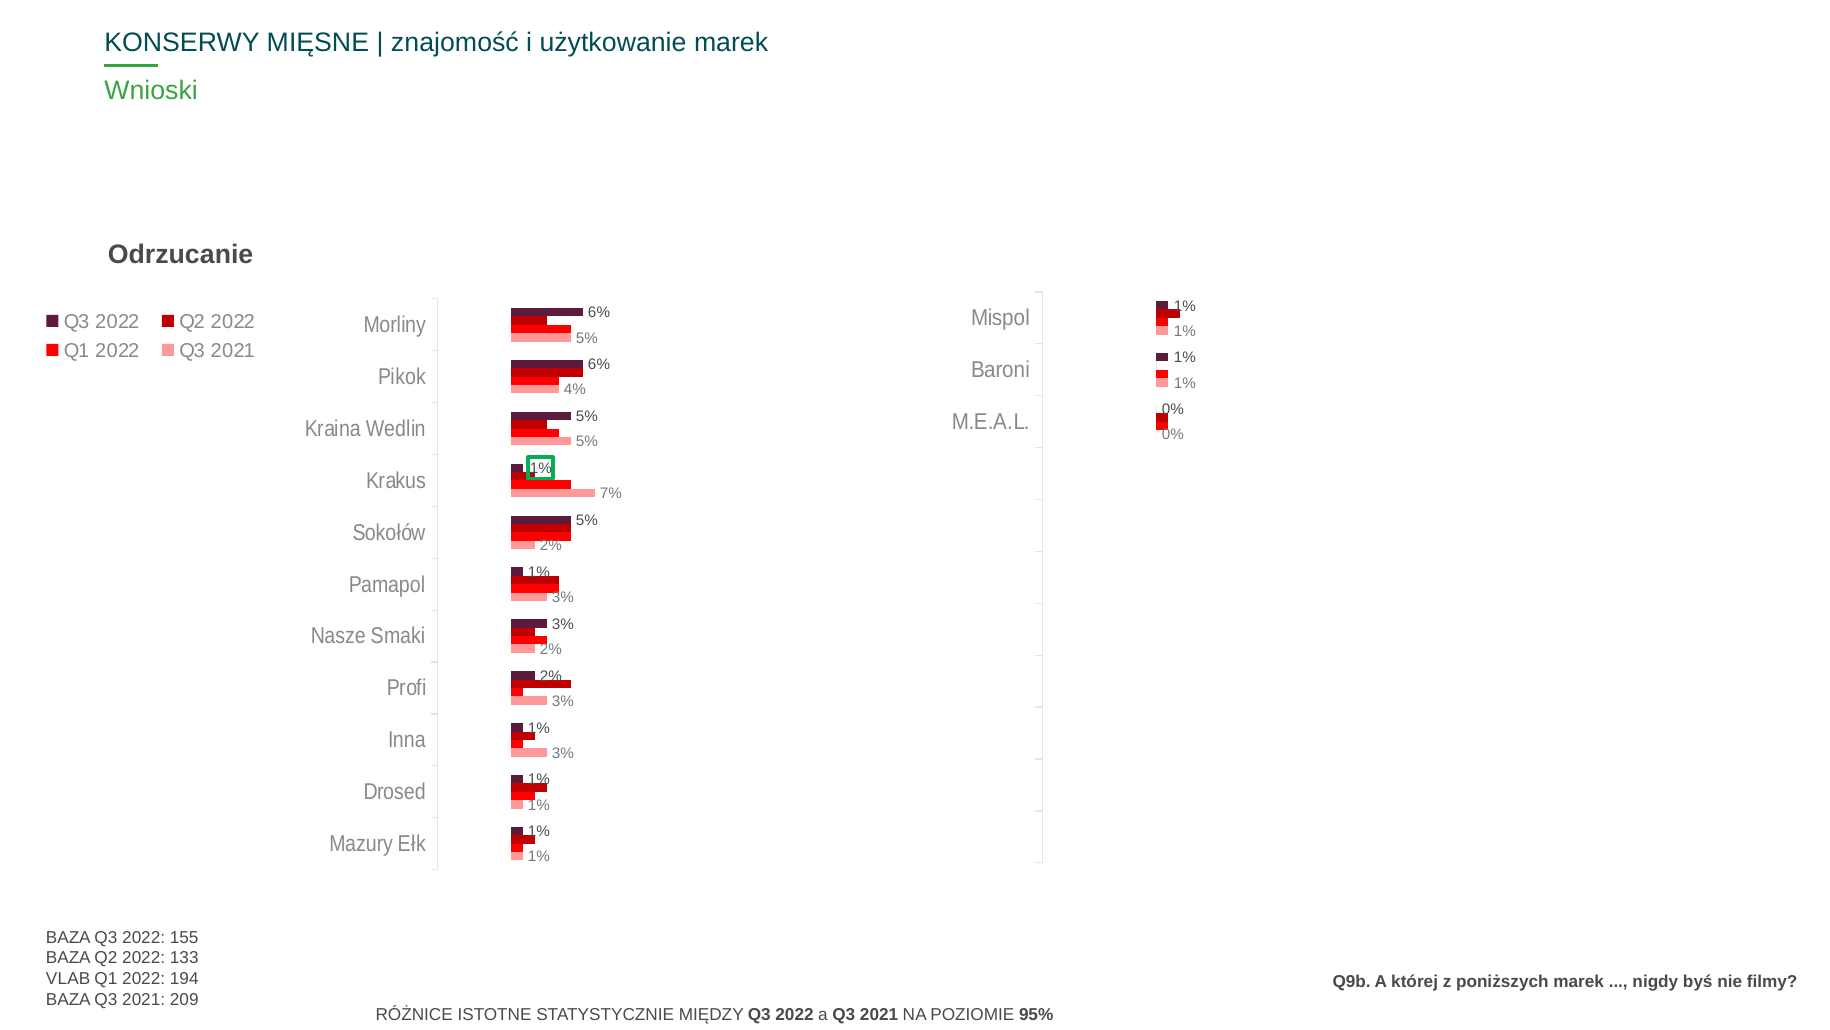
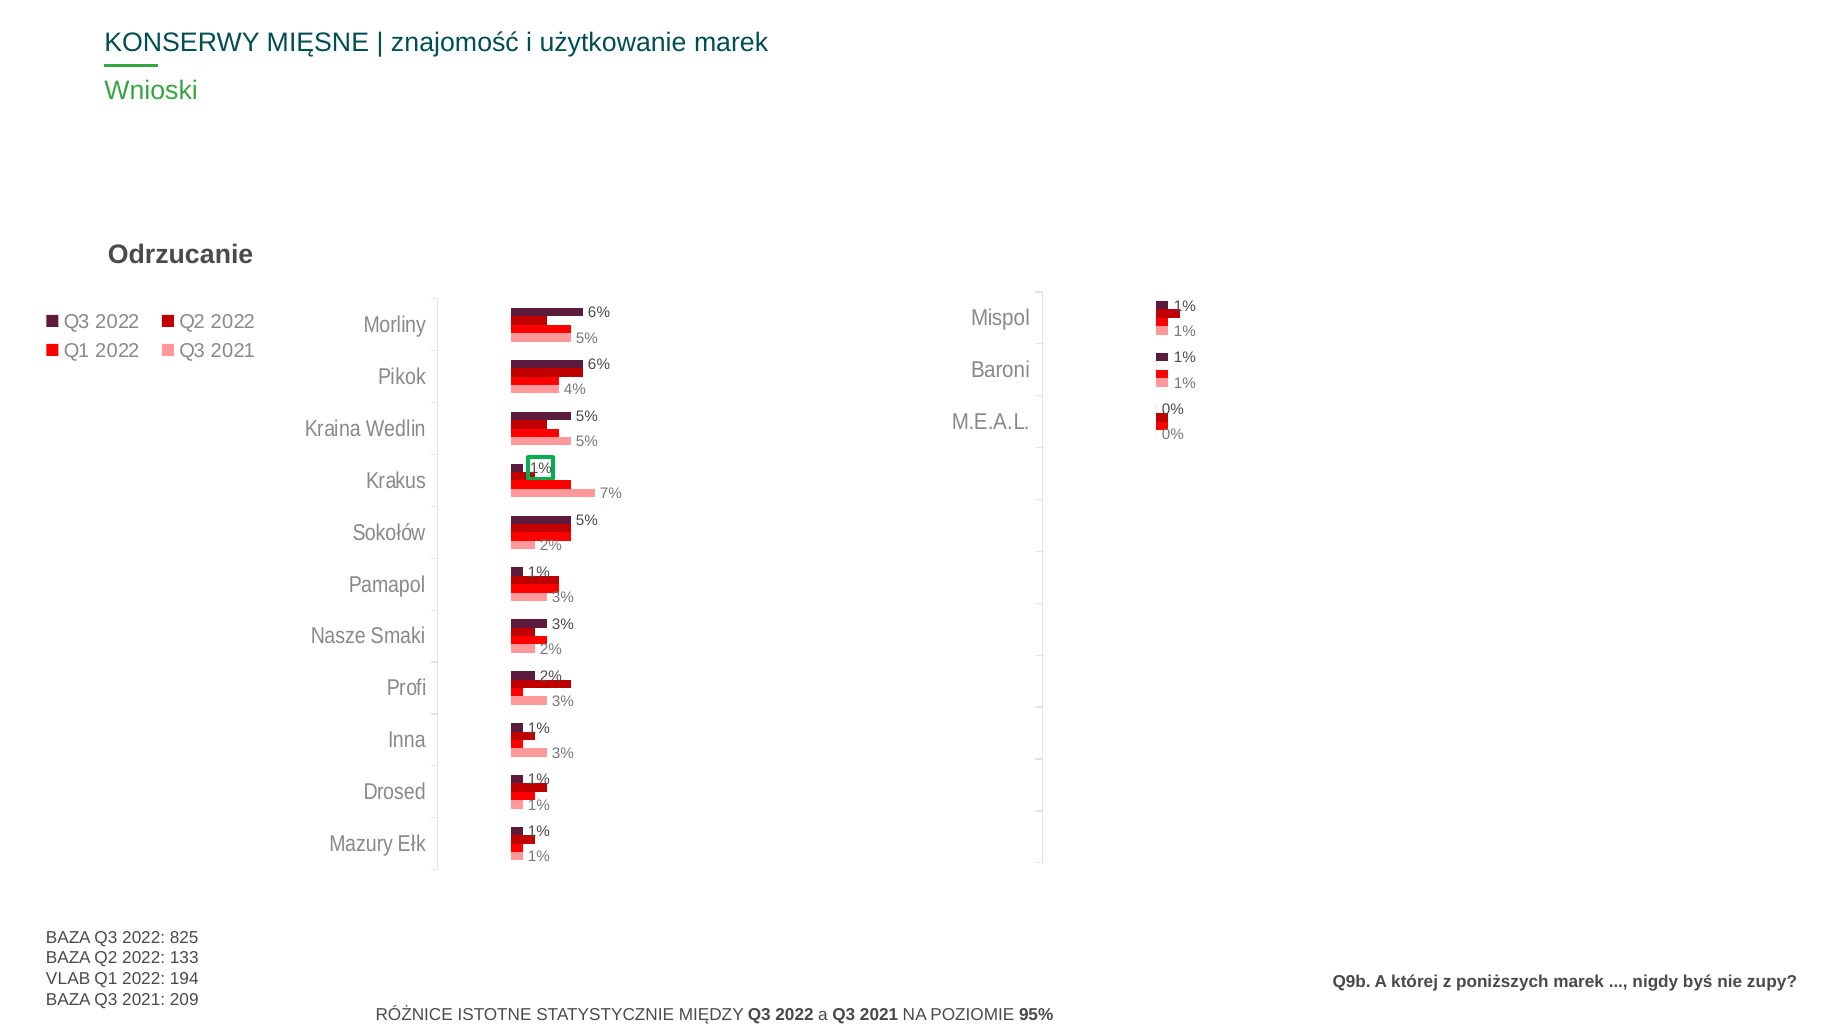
155: 155 -> 825 (184, 937)
filmy: filmy -> zupy (1772, 981)
